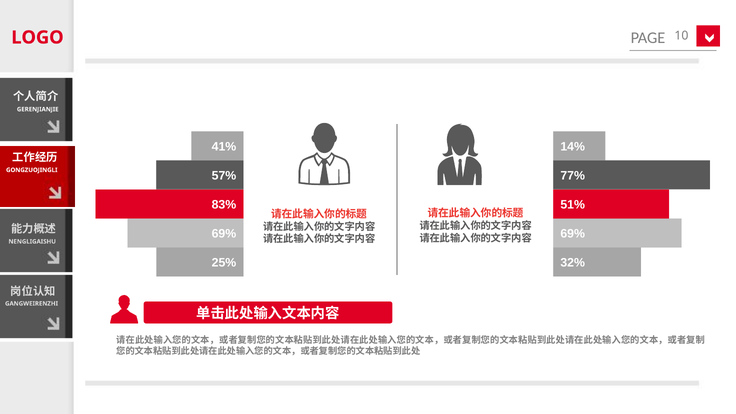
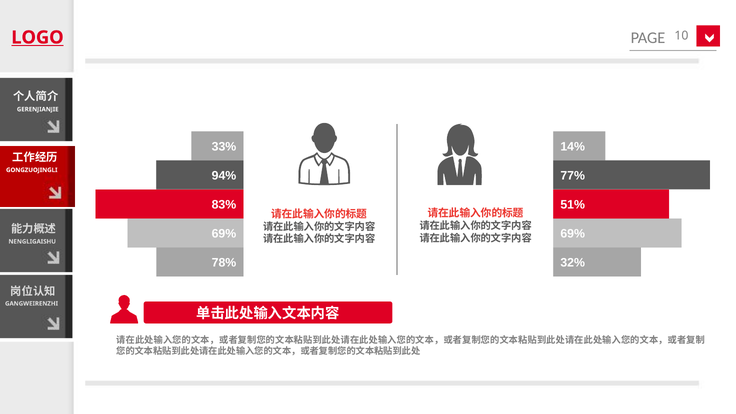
LOGO underline: none -> present (37, 37)
41%: 41% -> 33% (224, 147)
57%: 57% -> 94% (224, 176)
25%: 25% -> 78% (224, 263)
